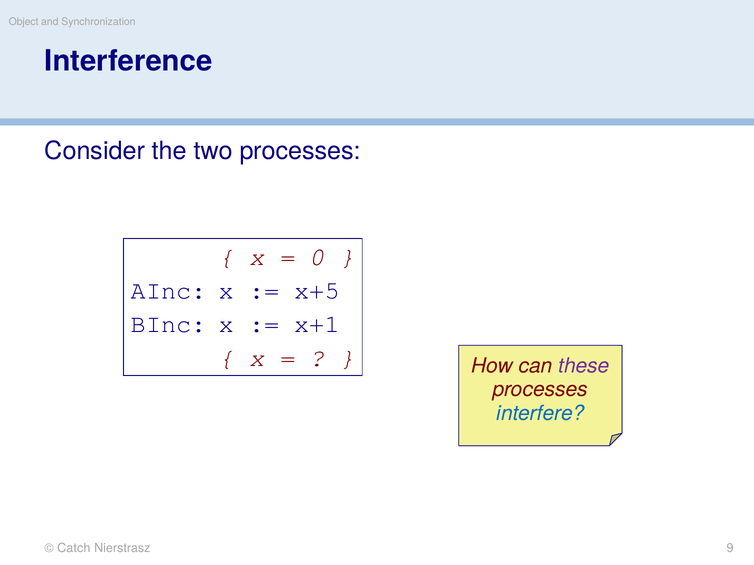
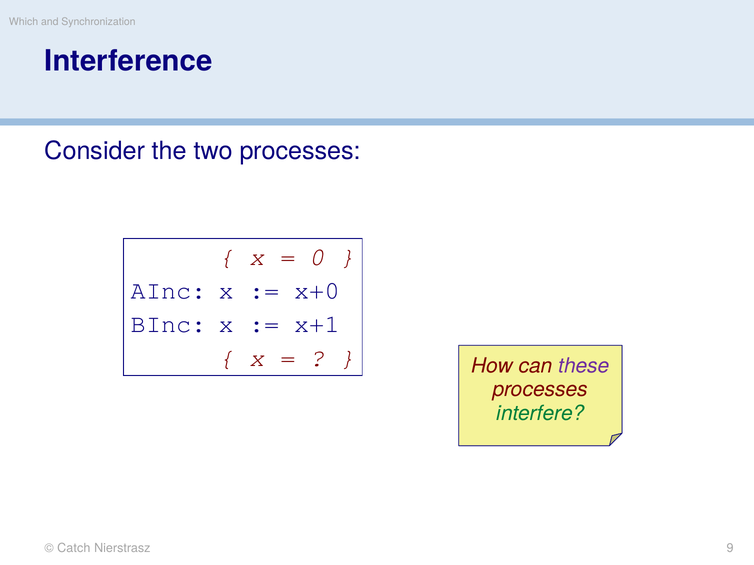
Object: Object -> Which (24, 22)
x+5: x+5 -> x+0 (317, 291)
interfere colour: blue -> green (540, 414)
